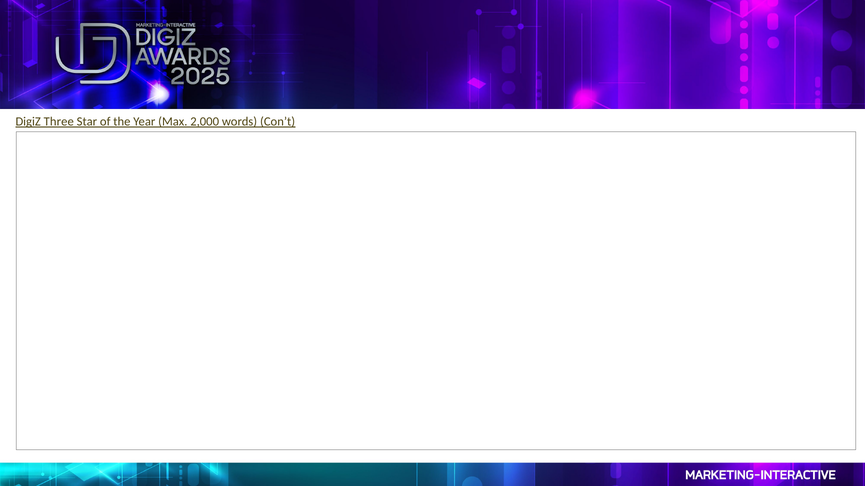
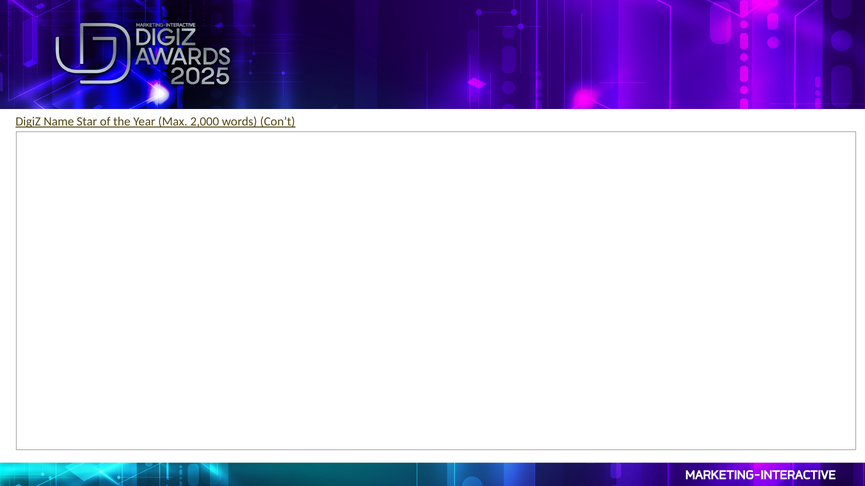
Three: Three -> Name (59, 122)
